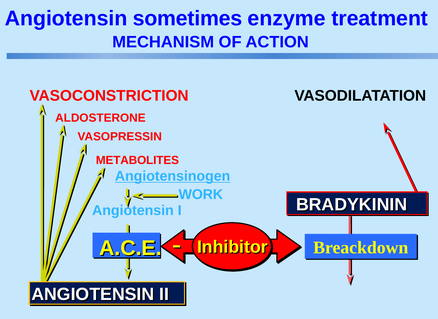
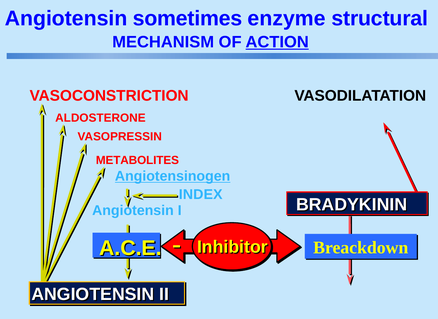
treatment: treatment -> structural (380, 18)
ACTION underline: none -> present (277, 42)
WORK: WORK -> INDEX (201, 194)
